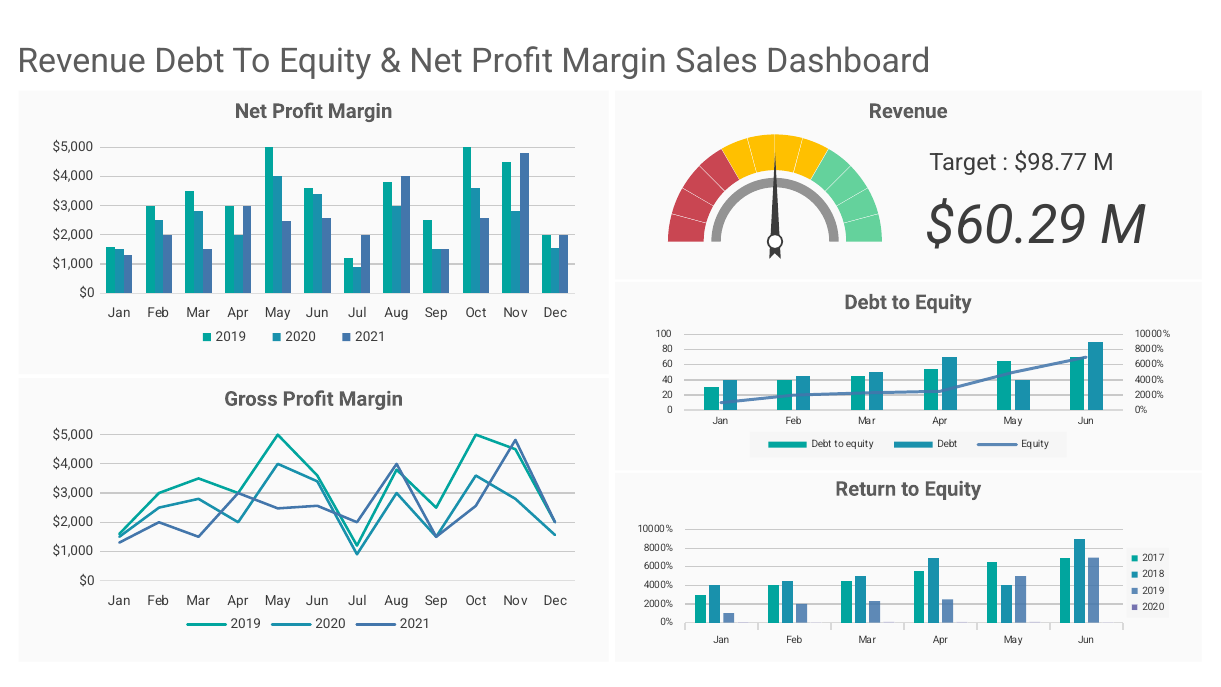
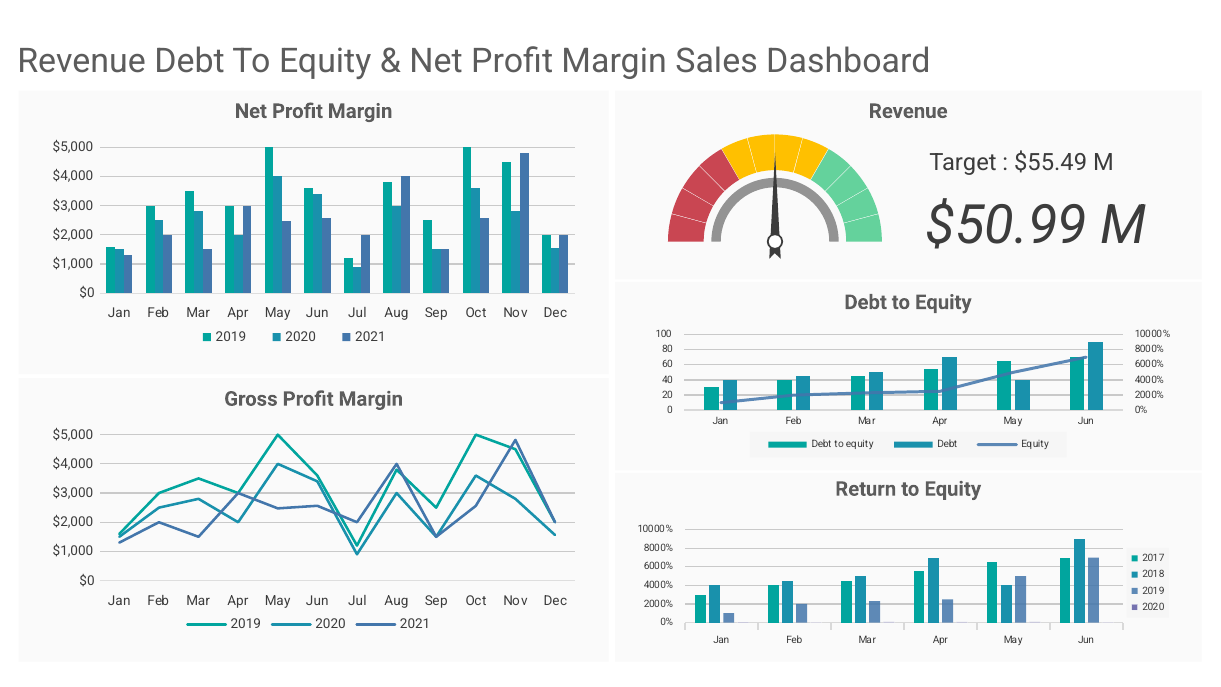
$98.77: $98.77 -> $55.49 (1051, 163)
$60.29: $60.29 -> $50.99 (1006, 225)
